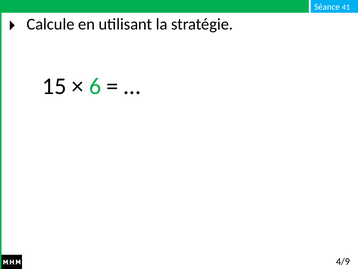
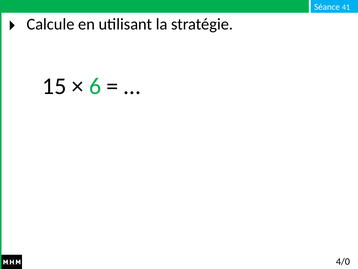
4/9: 4/9 -> 4/0 (343, 261)
